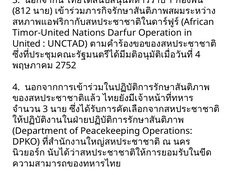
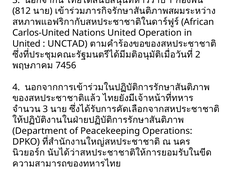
Timor-United: Timor-United -> Carlos-United (41, 33)
Nations Darfur: Darfur -> United (122, 33)
4: 4 -> 2 (198, 55)
2752: 2752 -> 7456 (66, 66)
